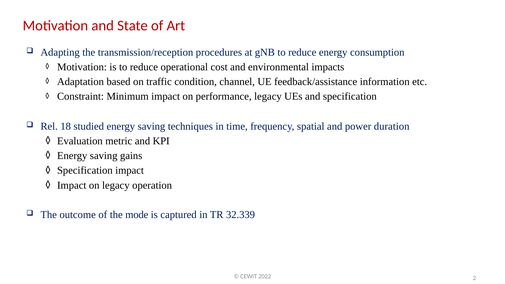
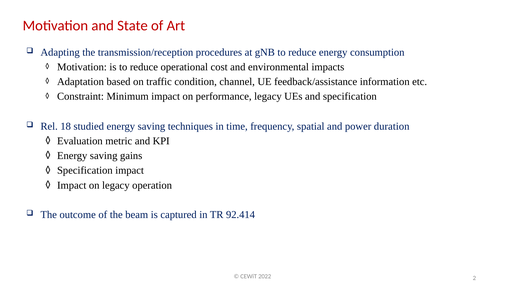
mode: mode -> beam (137, 215)
32.339: 32.339 -> 92.414 (241, 215)
